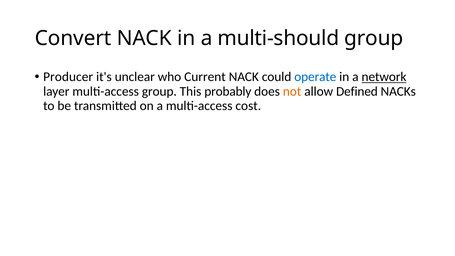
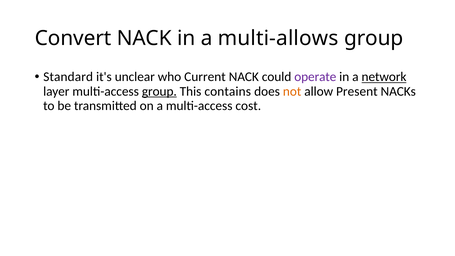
multi-should: multi-should -> multi-allows (278, 38)
Producer: Producer -> Standard (68, 77)
operate colour: blue -> purple (315, 77)
group underline: none -> present (159, 91)
probably: probably -> contains (228, 91)
Defined: Defined -> Present (357, 91)
